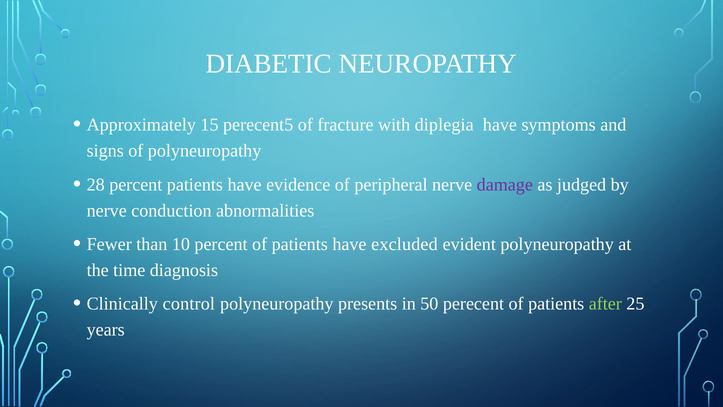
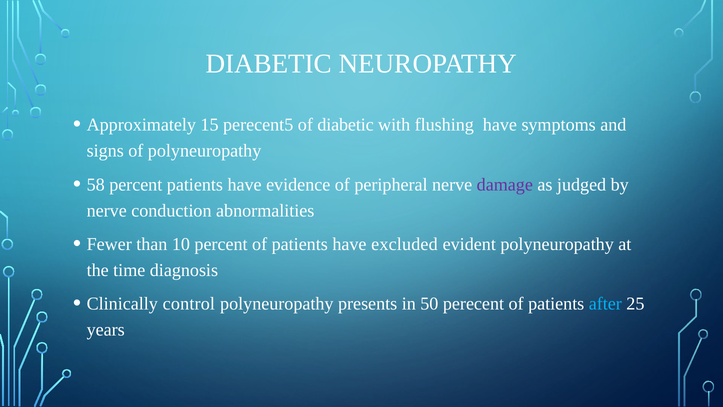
of fracture: fracture -> diabetic (346, 125)
diplegia: diplegia -> flushing (444, 125)
28: 28 -> 58 (96, 184)
after colour: light green -> light blue (605, 304)
